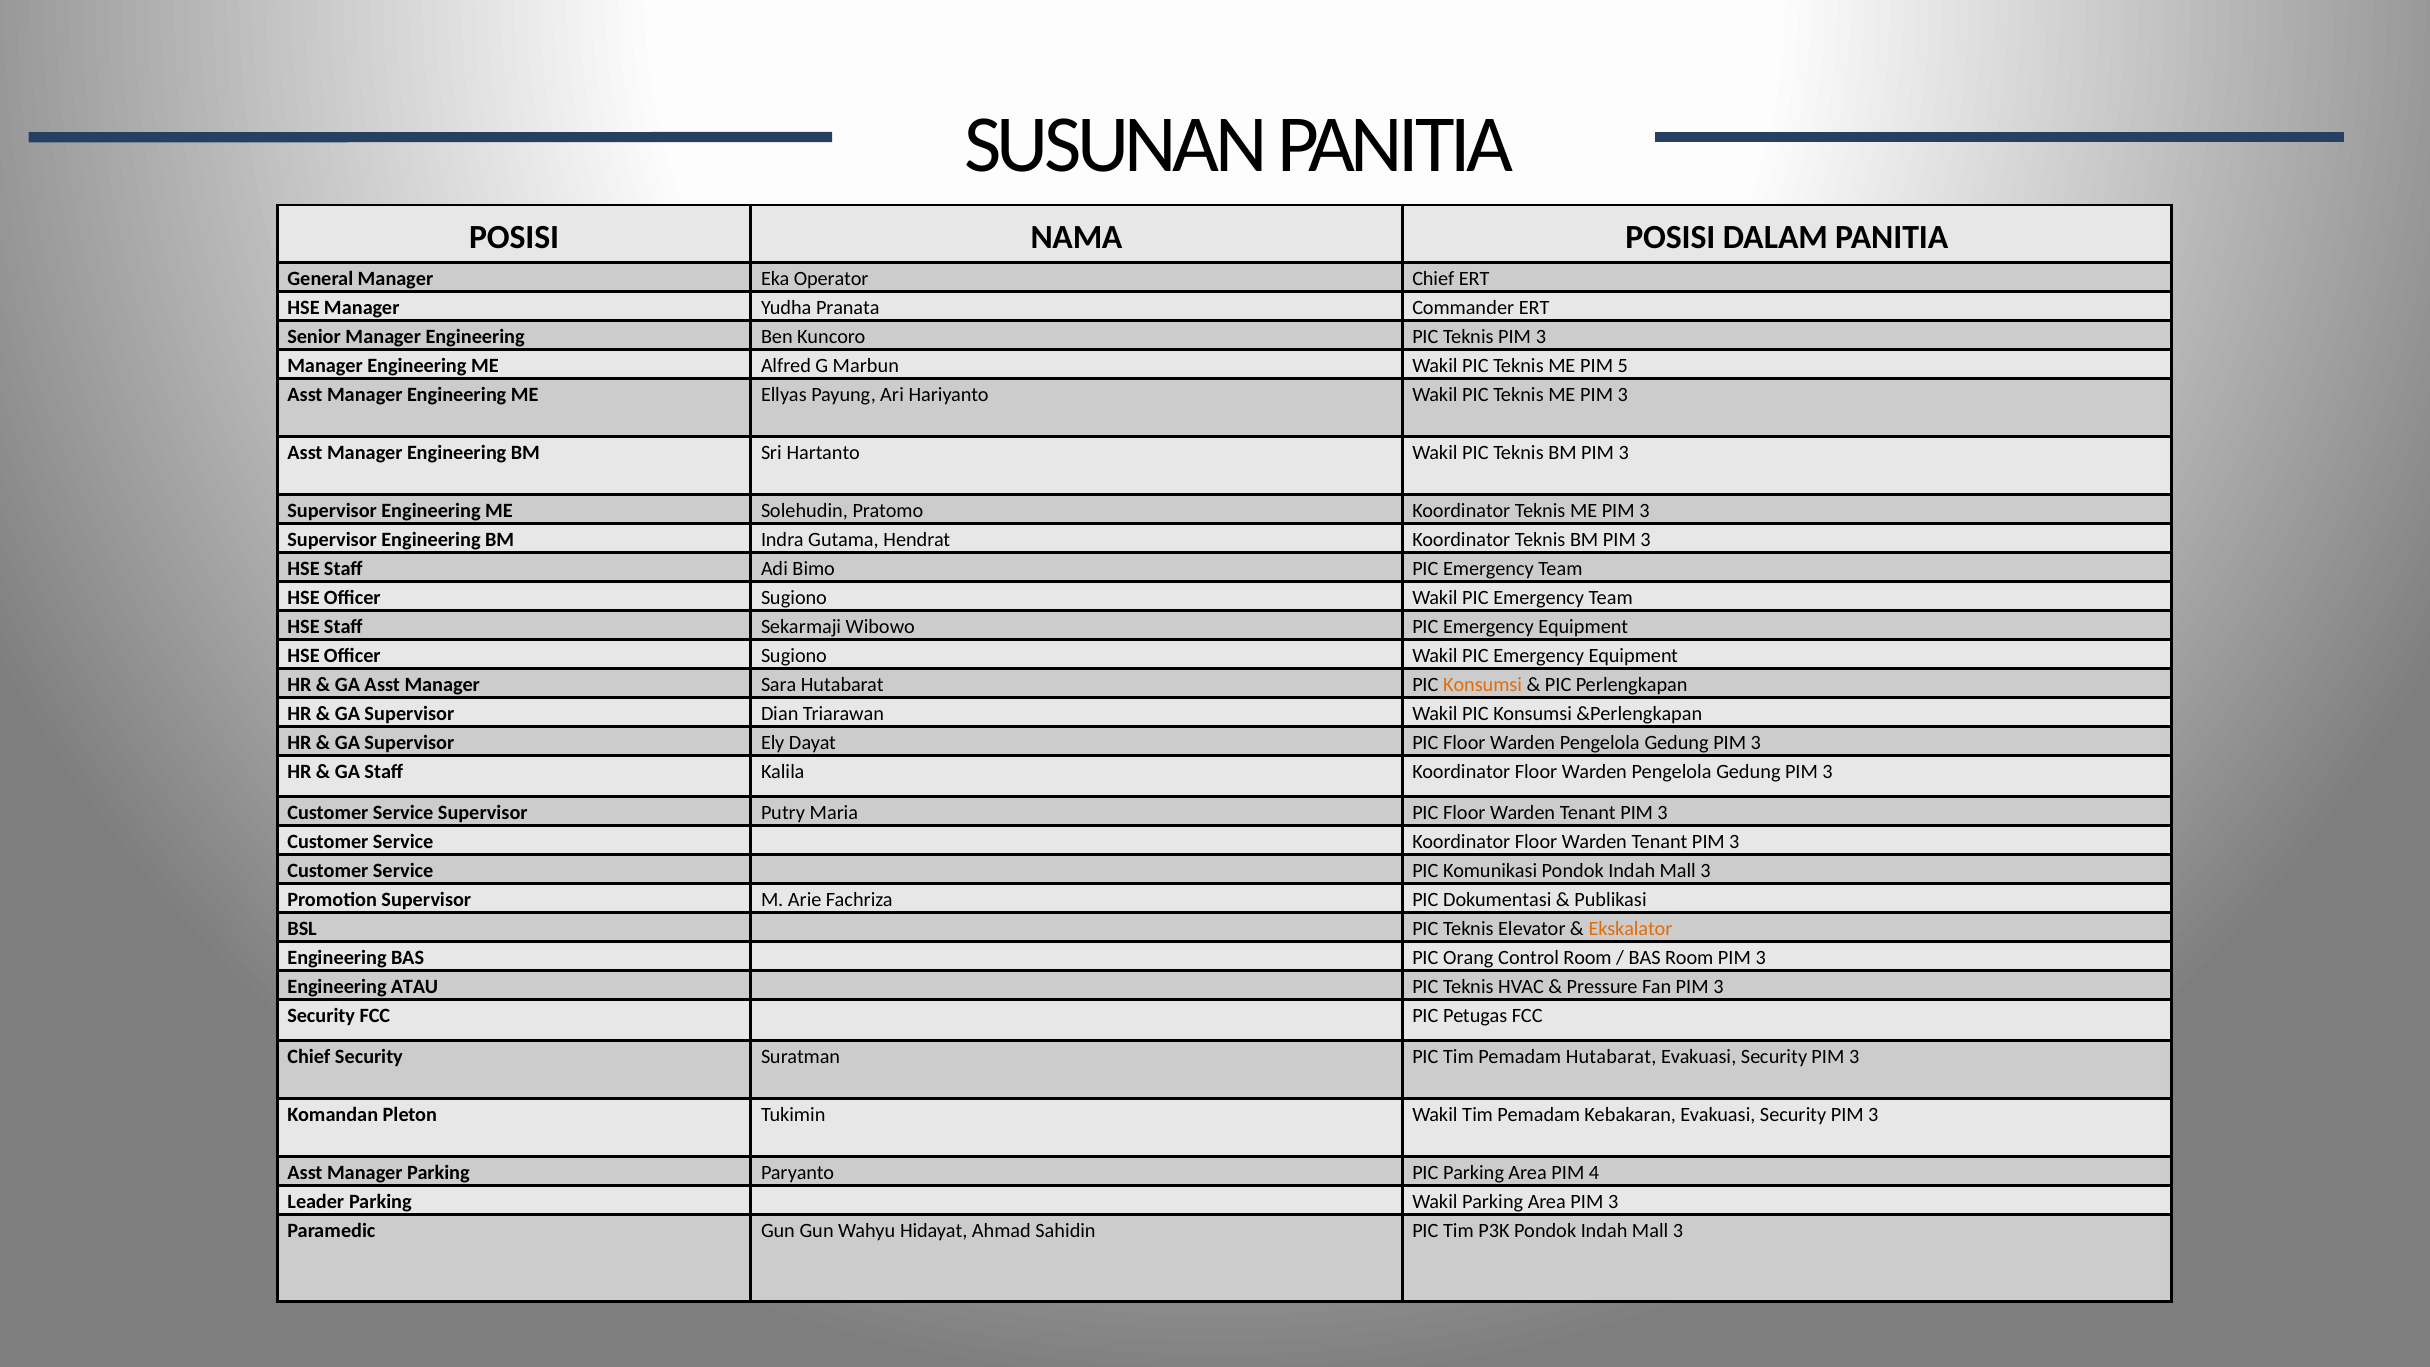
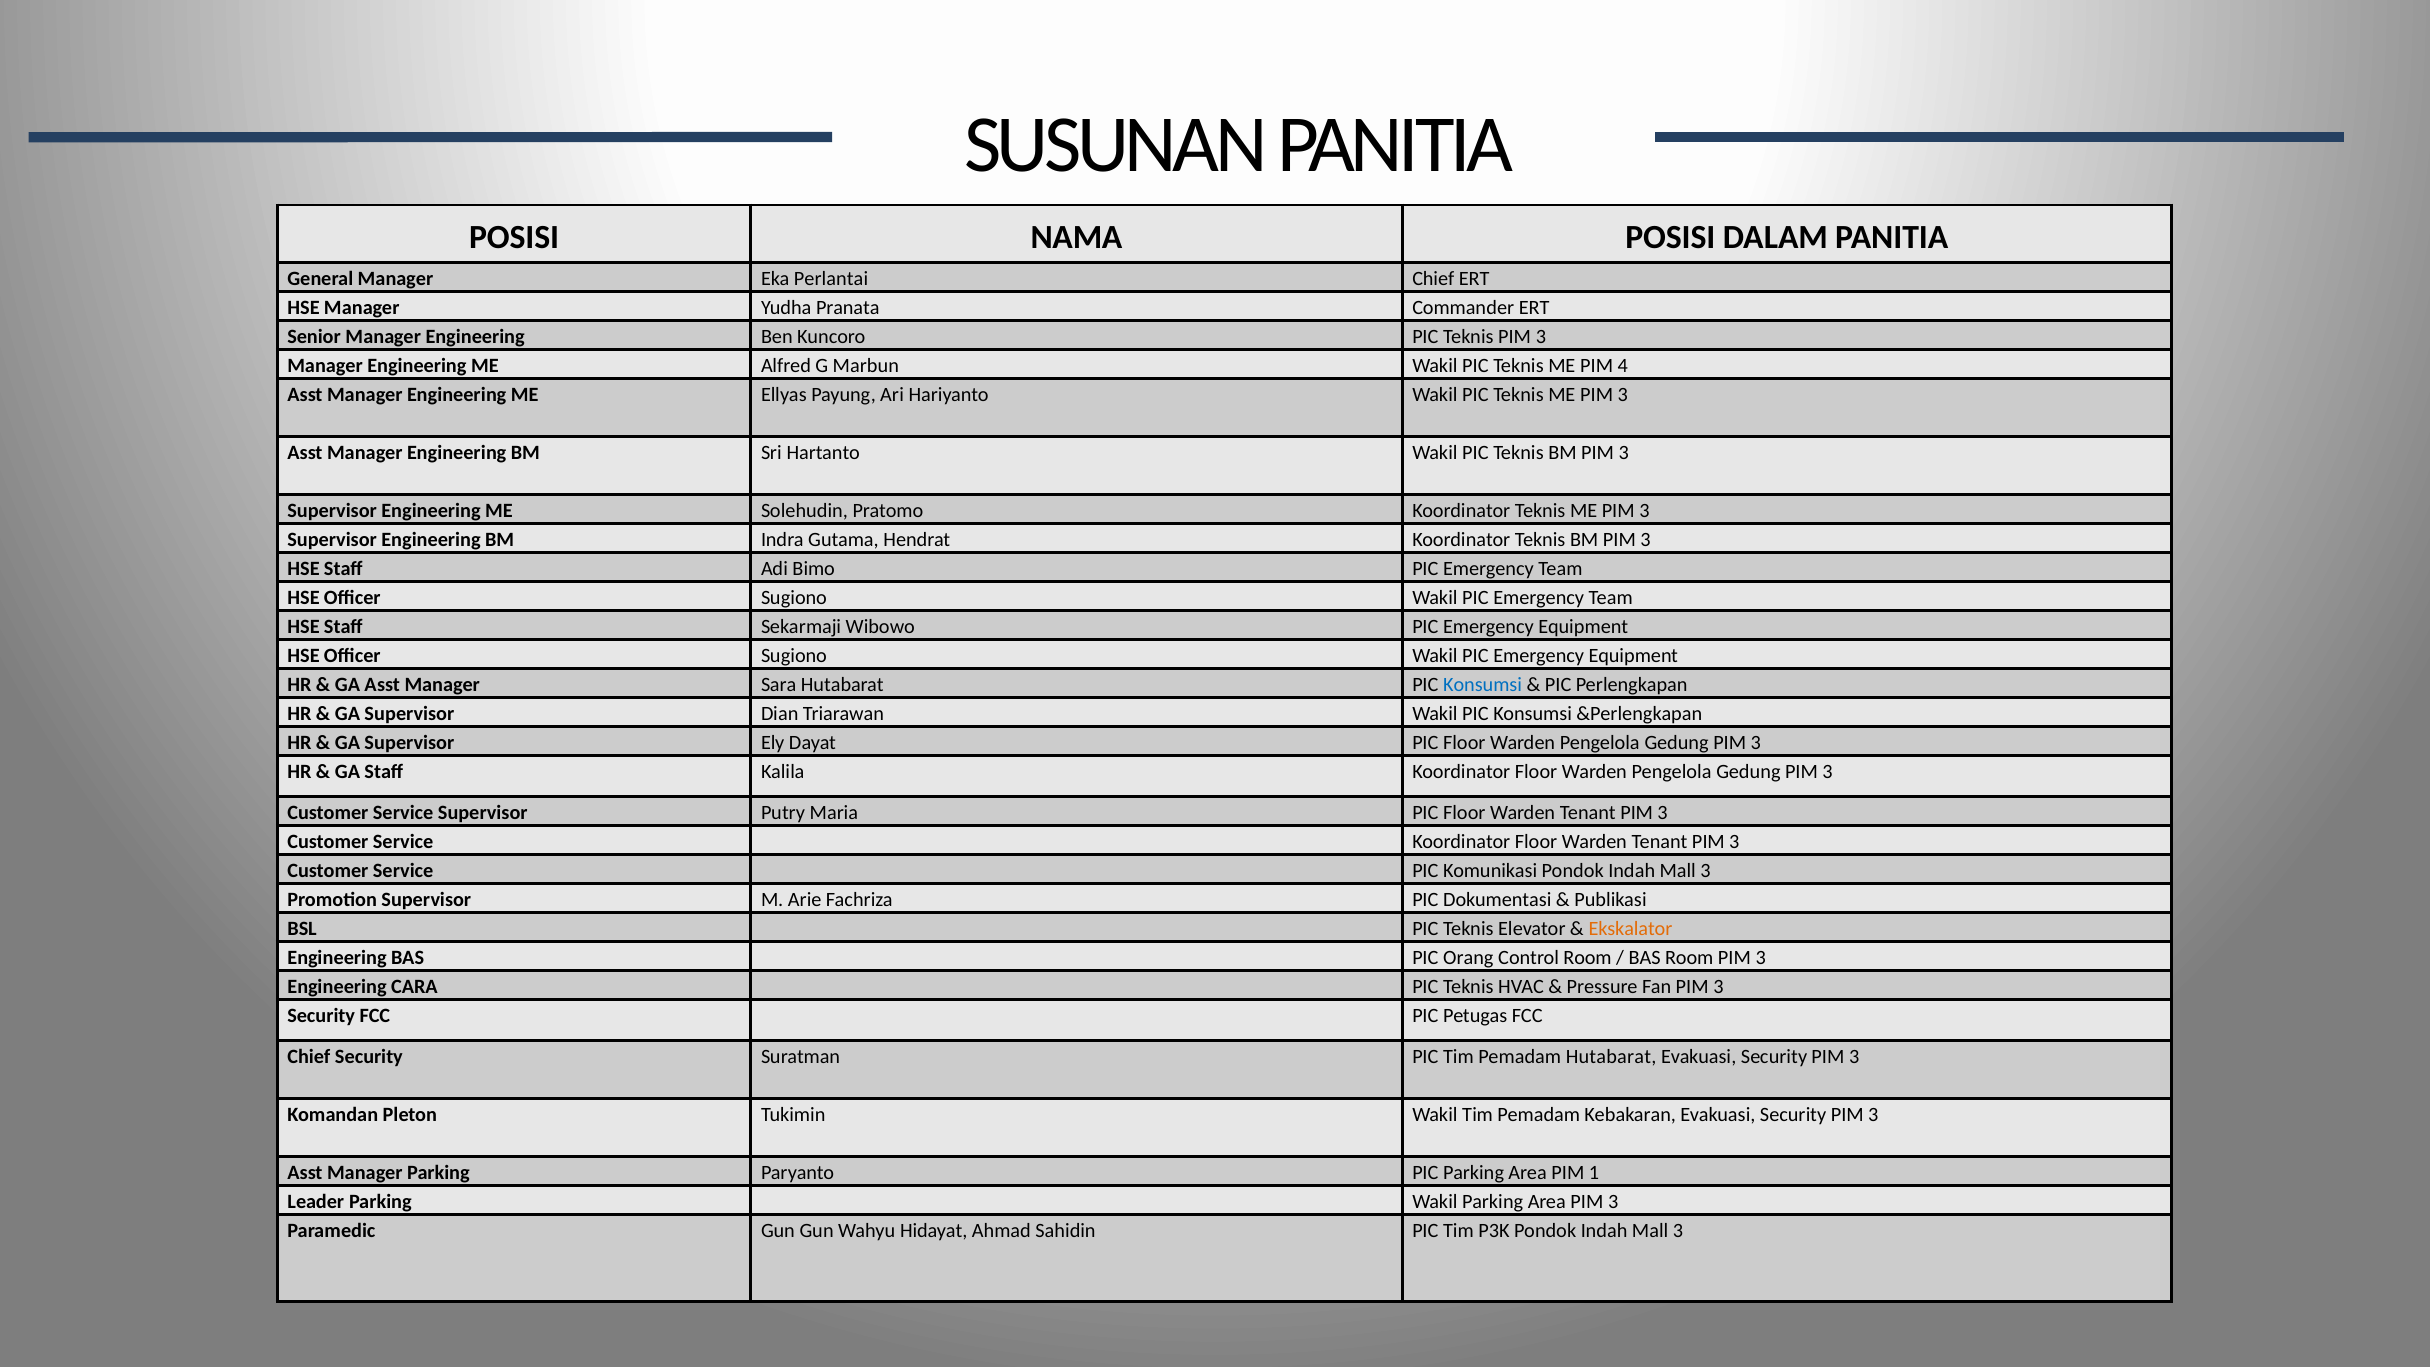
Operator: Operator -> Perlantai (831, 279)
5: 5 -> 4 (1623, 366)
Konsumsi colour: orange -> blue (1483, 685)
ATAU: ATAU -> CARA (414, 987)
4: 4 -> 1 (1594, 1173)
